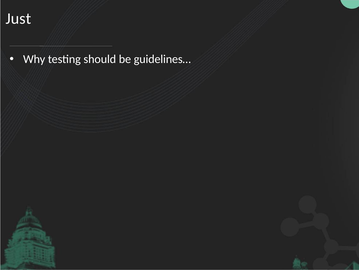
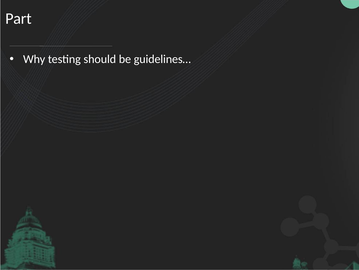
Just: Just -> Part (19, 18)
